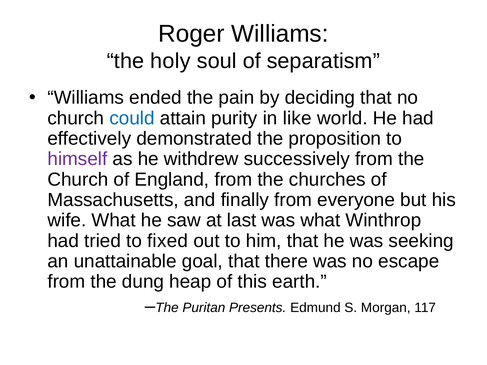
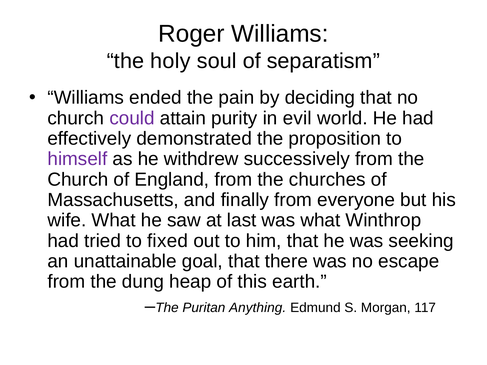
could colour: blue -> purple (132, 118)
like: like -> evil (297, 118)
Presents: Presents -> Anything (258, 308)
